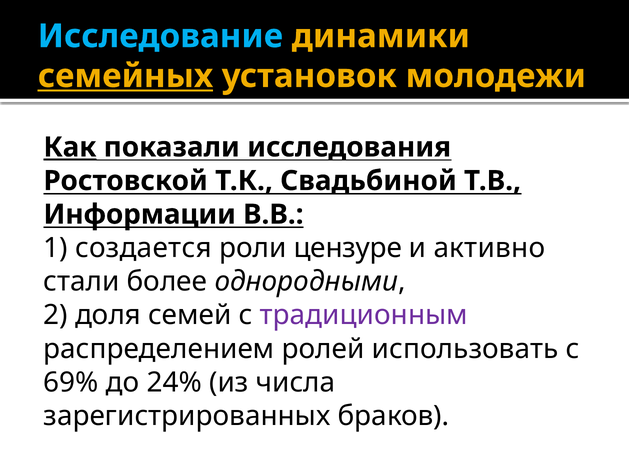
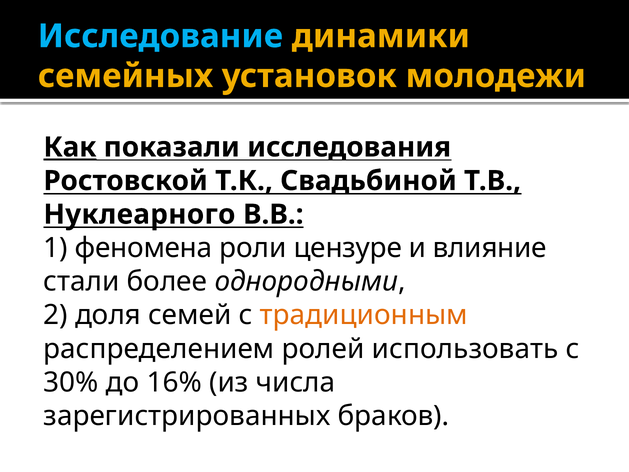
семейных underline: present -> none (125, 76)
Информации: Информации -> Нуклеарного (139, 214)
создается: создается -> феномена (144, 248)
активно: активно -> влияние (490, 248)
традиционным colour: purple -> orange (364, 315)
69%: 69% -> 30% (71, 382)
24%: 24% -> 16% (174, 382)
